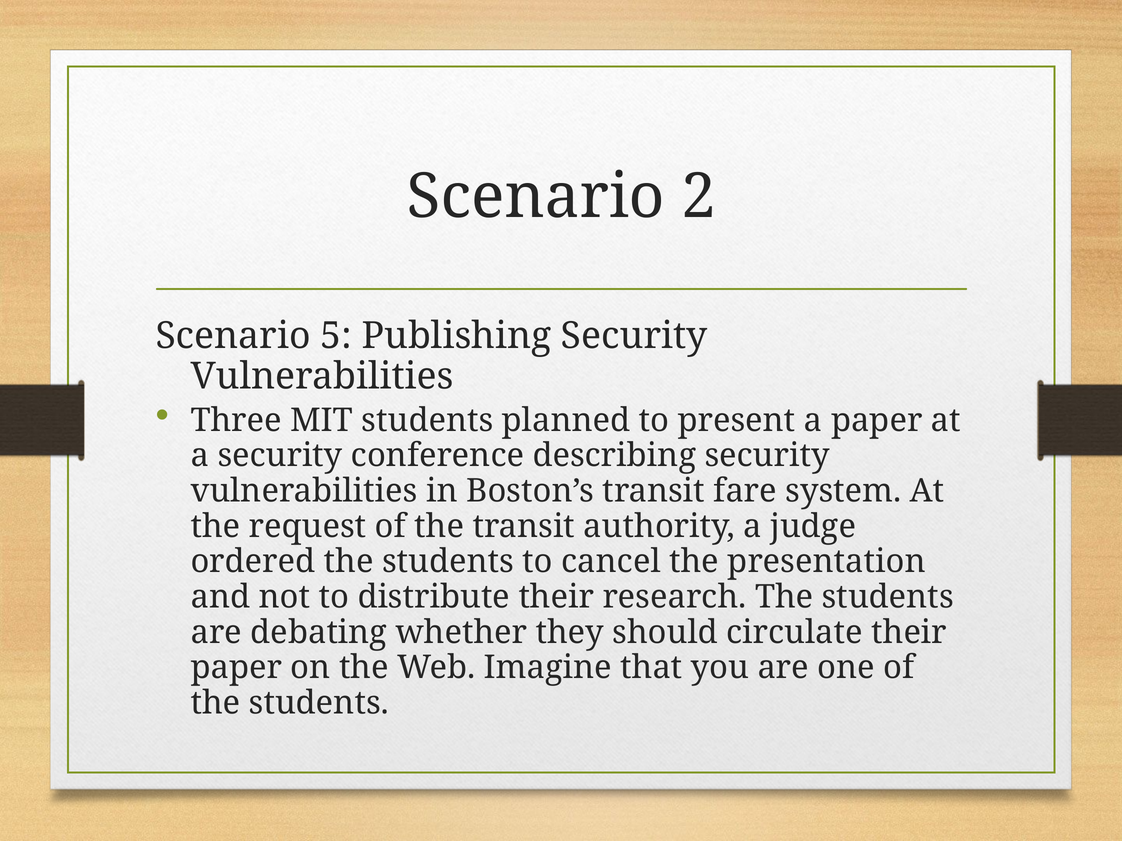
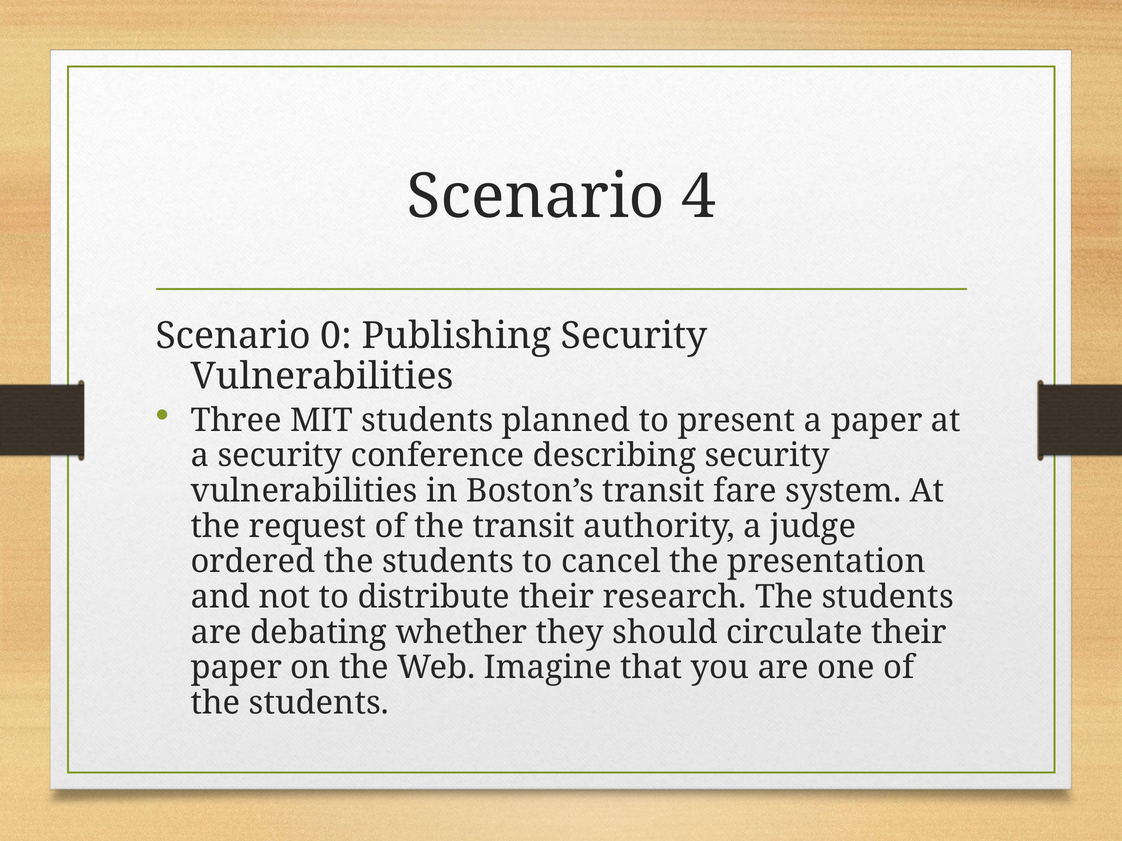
2: 2 -> 4 (698, 197)
5: 5 -> 0 (336, 336)
